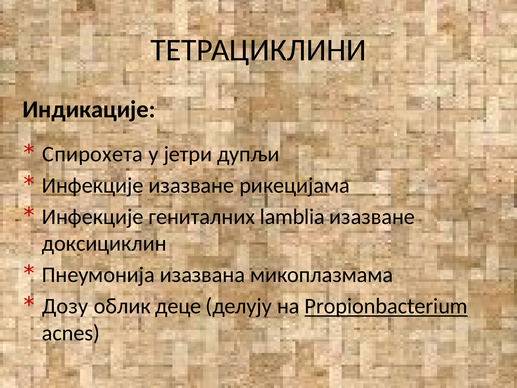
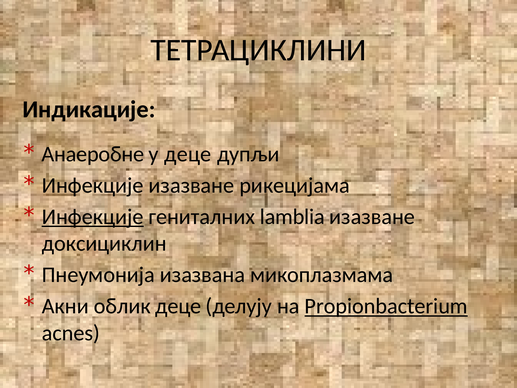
Спирохета: Спирохета -> Анаеробне (93, 154)
у јетри: јетри -> деце (188, 154)
Инфекције underline: none -> present (93, 217)
Дозу: Дозу -> Акни (65, 306)
